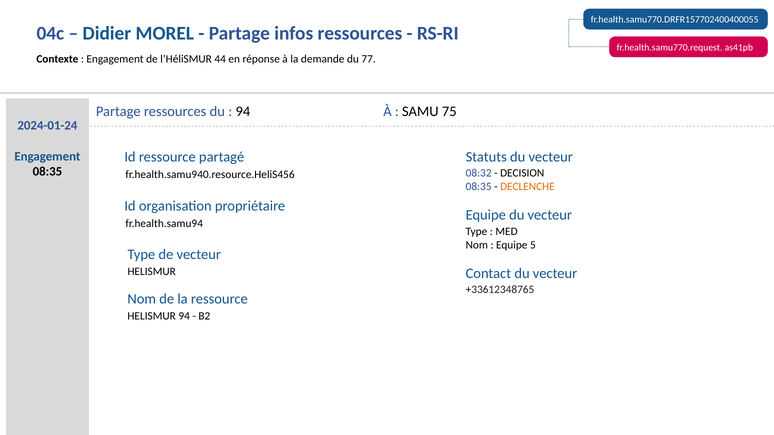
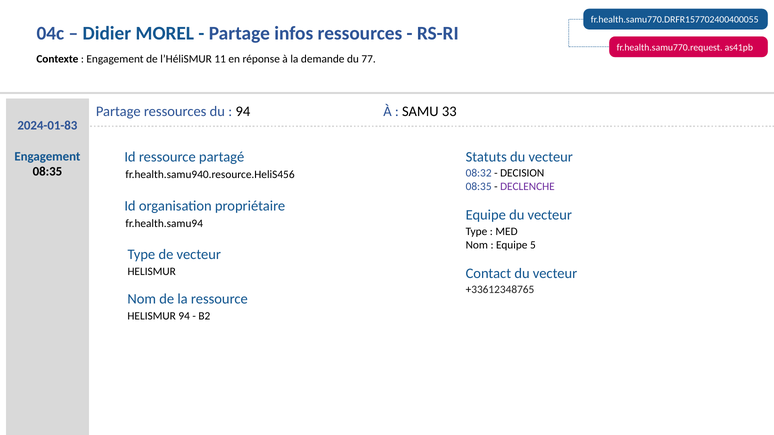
44: 44 -> 11 (220, 59)
75: 75 -> 33 (449, 112)
2024-01-24: 2024-01-24 -> 2024-01-83 (47, 125)
DECLENCHE colour: orange -> purple (527, 187)
